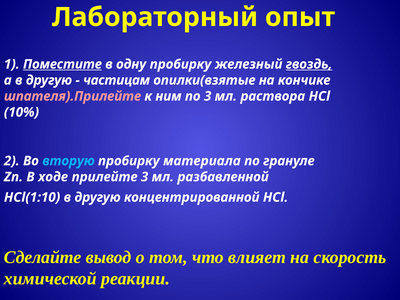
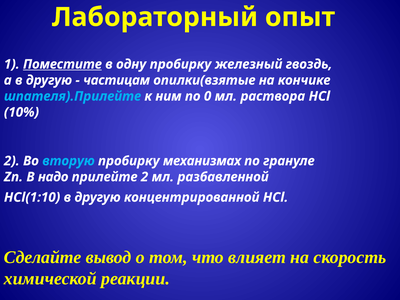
гвоздь underline: present -> none (309, 64)
шпателя).Прилейте colour: pink -> light blue (72, 96)
по 3: 3 -> 0 (208, 96)
материала: материала -> механизмах (202, 161)
ходе: ходе -> надо (53, 177)
прилейте 3: 3 -> 2 (145, 177)
